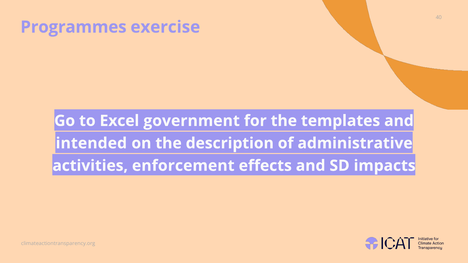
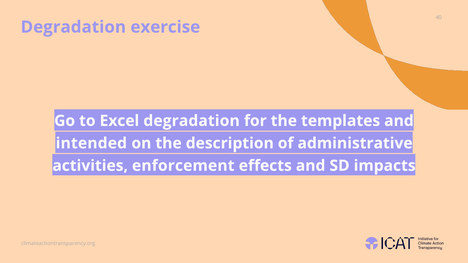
Programmes: Programmes -> Degradation (73, 27)
Excel government: government -> degradation (192, 121)
